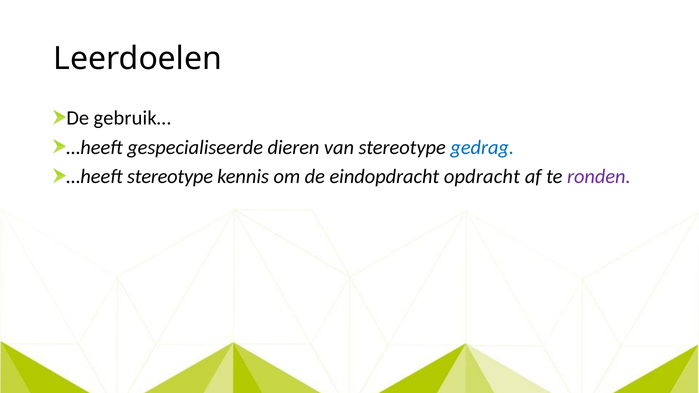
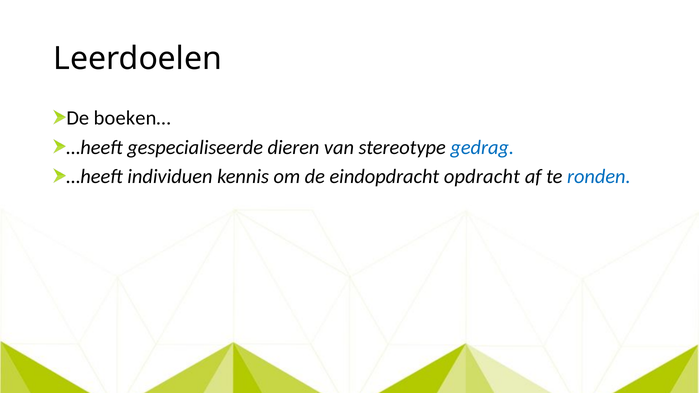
gebruik…: gebruik… -> boeken… (132, 118)
…heeft stereotype: stereotype -> individuen (170, 177)
ronden colour: purple -> blue (599, 177)
